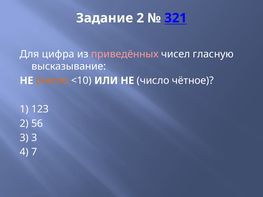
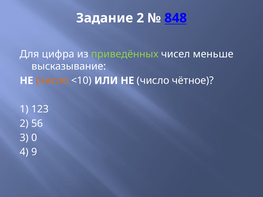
321: 321 -> 848 (176, 18)
приведённых colour: pink -> light green (125, 54)
гласную: гласную -> меньше (213, 54)
3 3: 3 -> 0 (34, 138)
7: 7 -> 9 (34, 152)
